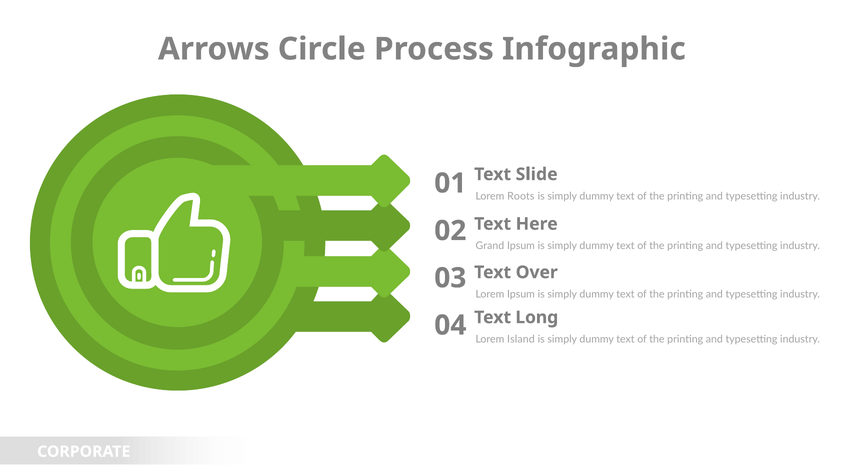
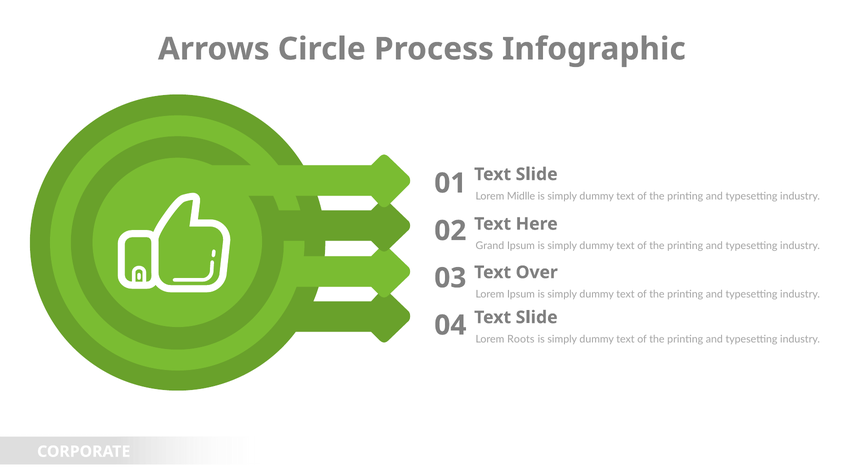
Roots: Roots -> Midlle (521, 196)
Long: Long -> Slide (537, 317)
Island: Island -> Roots (521, 339)
